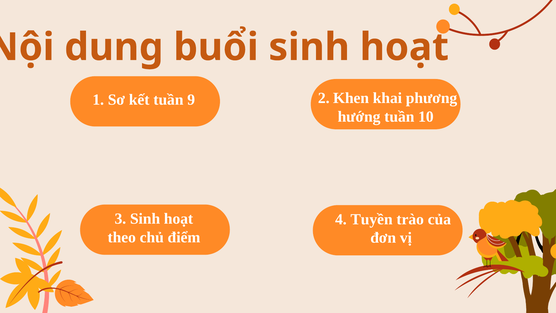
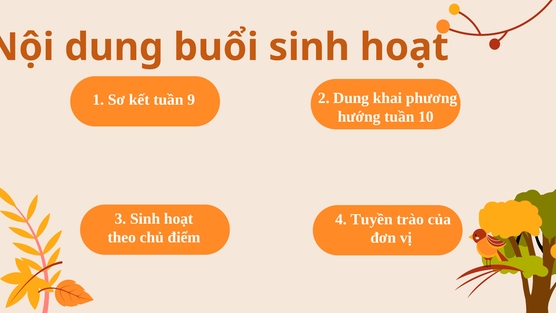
2 Khen: Khen -> Dung (351, 98)
